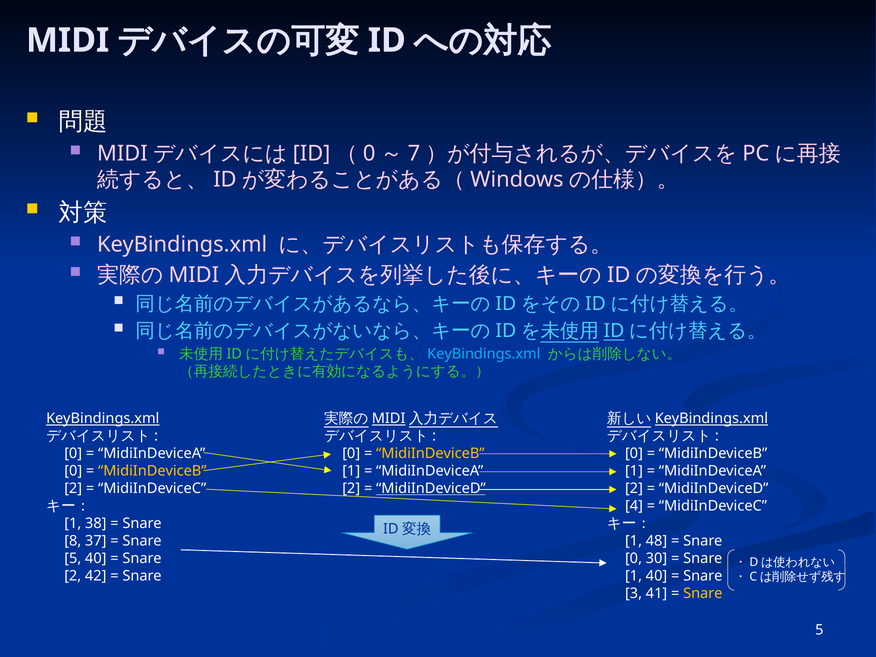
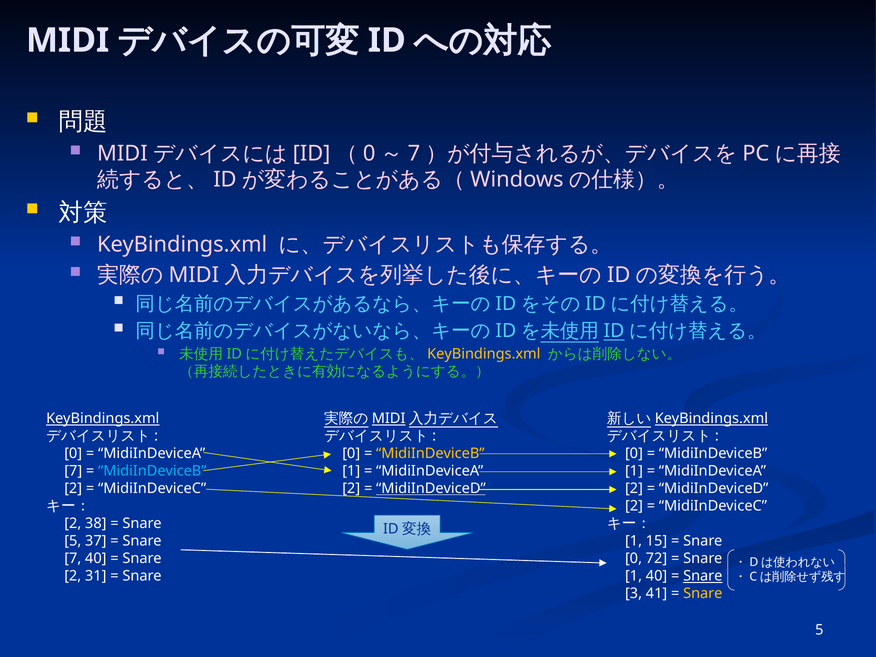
KeyBindings.xml colour: light blue -> yellow (484, 354)
0: 0 -> 7 (73, 471)
MidiInDeviceB colour: yellow -> light blue (152, 471)
4: 4 -> 2 (634, 506)
1: 1 -> 2 (73, 524)
8: 8 -> 5 (73, 541)
48: 48 -> 15 (657, 541)
5: 5 -> 7 (73, 559)
30: 30 -> 72 (657, 559)
42: 42 -> 31 (96, 576)
Snare underline: none -> present (703, 576)
